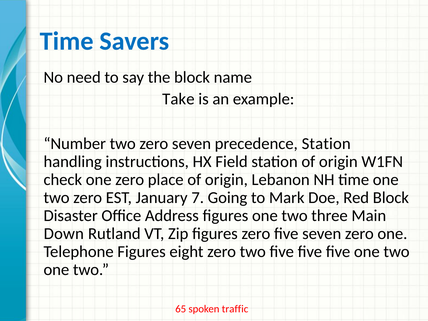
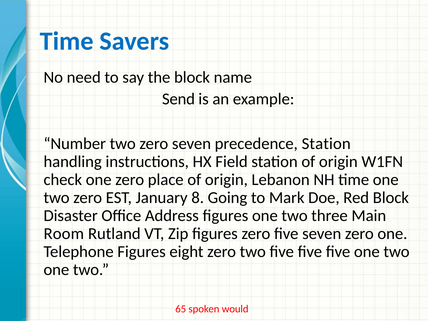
Take: Take -> Send (179, 99)
7: 7 -> 8 (198, 198)
Down: Down -> Room (64, 234)
traffic: traffic -> would (235, 309)
